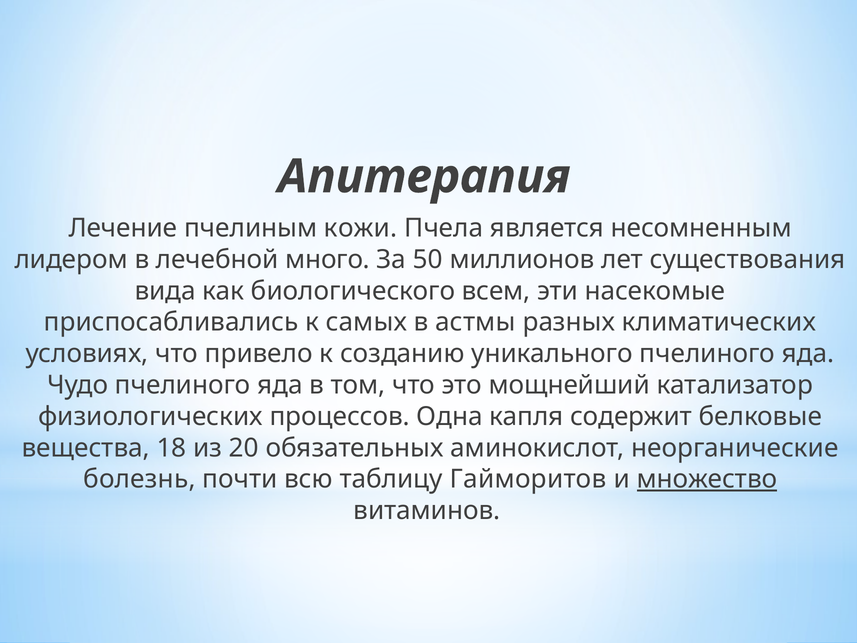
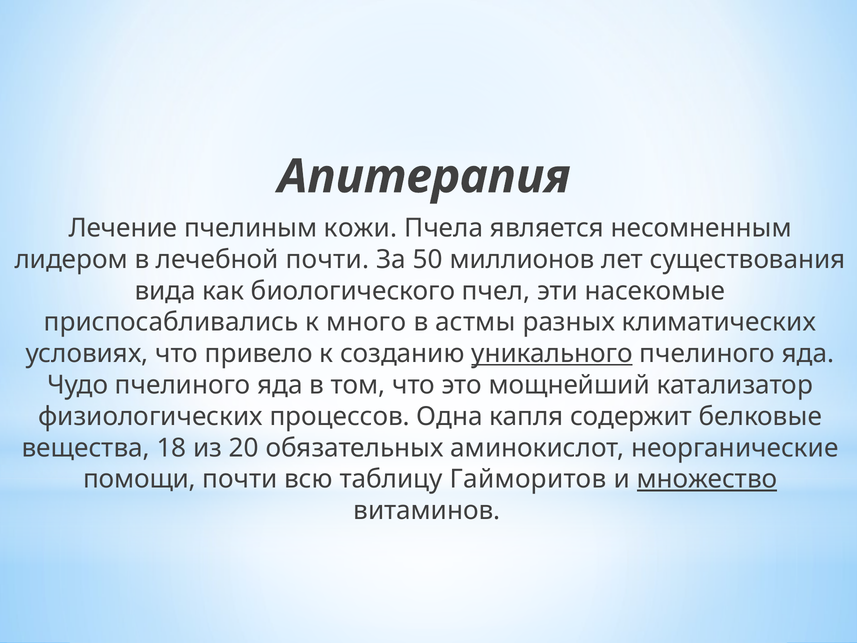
лечебной много: много -> почти (327, 259)
всем: всем -> пчел (496, 291)
самых: самых -> много (366, 322)
уникального underline: none -> present (552, 354)
болезнь: болезнь -> помощи (140, 479)
